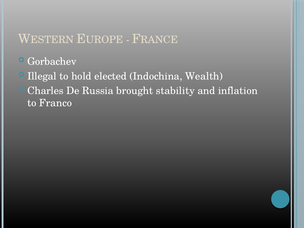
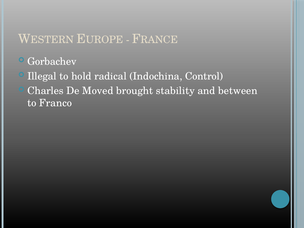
elected: elected -> radical (111, 76)
Wealth: Wealth -> Control (204, 76)
Russia: Russia -> Moved (98, 91)
inflation: inflation -> between (238, 91)
